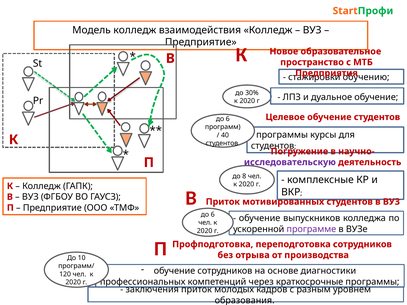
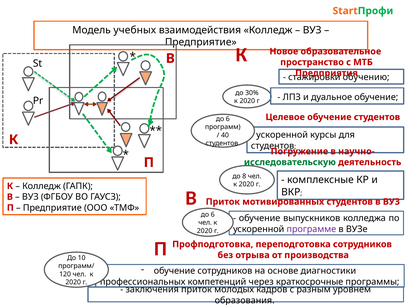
Модель колледж: колледж -> учебных (135, 30)
программы: программы -> ускоренной (282, 135)
исследовательскую colour: purple -> green (290, 162)
